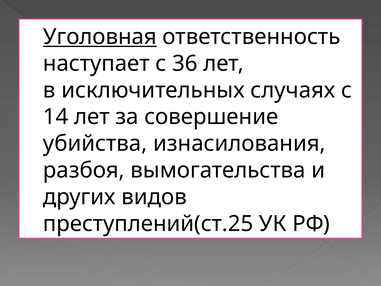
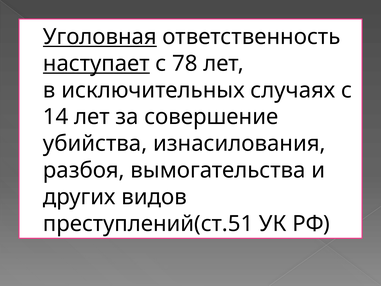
наступает underline: none -> present (96, 63)
36: 36 -> 78 (185, 63)
преступлений(ст.25: преступлений(ст.25 -> преступлений(ст.51 (148, 223)
